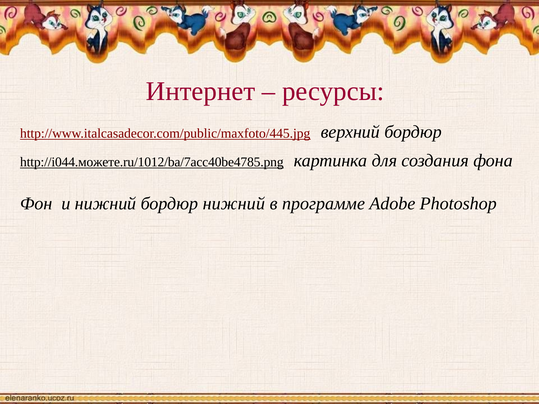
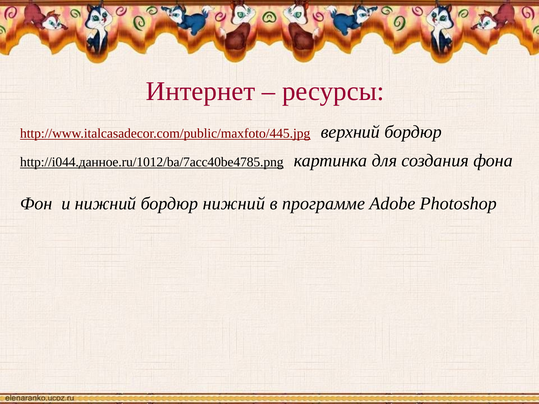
http://i044.можете.ru/1012/ba/7acc40be4785.png: http://i044.можете.ru/1012/ba/7acc40be4785.png -> http://i044.данное.ru/1012/ba/7acc40be4785.png (152, 162)
